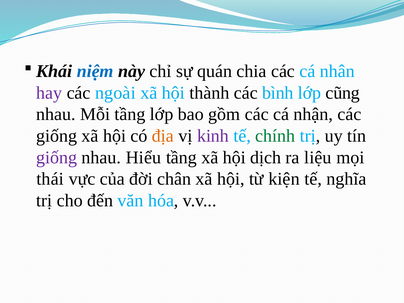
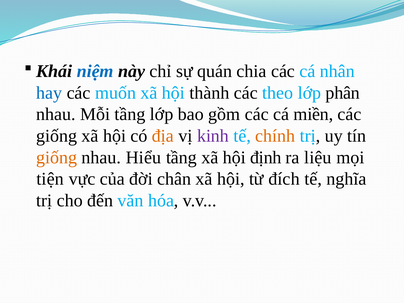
hay colour: purple -> blue (49, 93)
ngoài: ngoài -> muốn (116, 93)
bình: bình -> theo (278, 93)
cũng: cũng -> phân (343, 93)
nhận: nhận -> miền (313, 114)
chính colour: green -> orange (275, 136)
giống colour: purple -> orange (57, 157)
dịch: dịch -> định (266, 157)
thái: thái -> tiện (50, 179)
kiện: kiện -> đích (284, 179)
